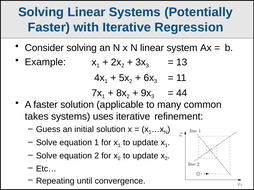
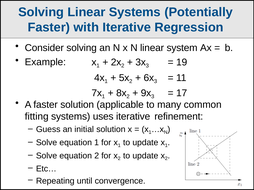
13: 13 -> 19 (182, 62)
44: 44 -> 17 (182, 93)
takes: takes -> fitting (37, 117)
